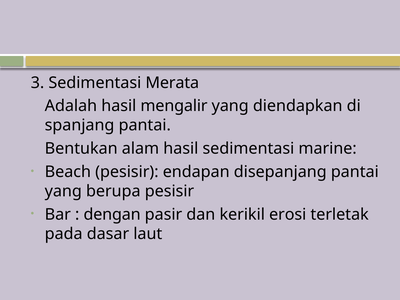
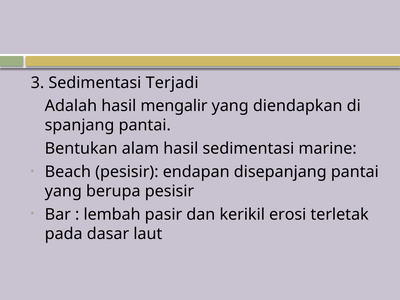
Merata: Merata -> Terjadi (172, 83)
dengan: dengan -> lembah (112, 214)
